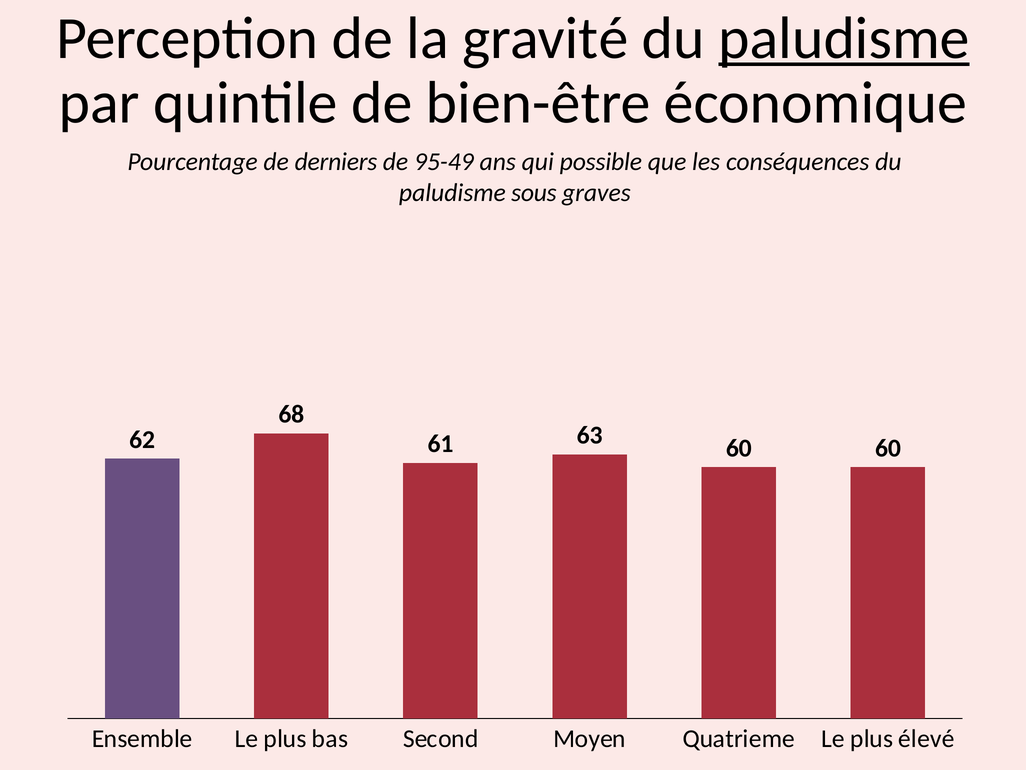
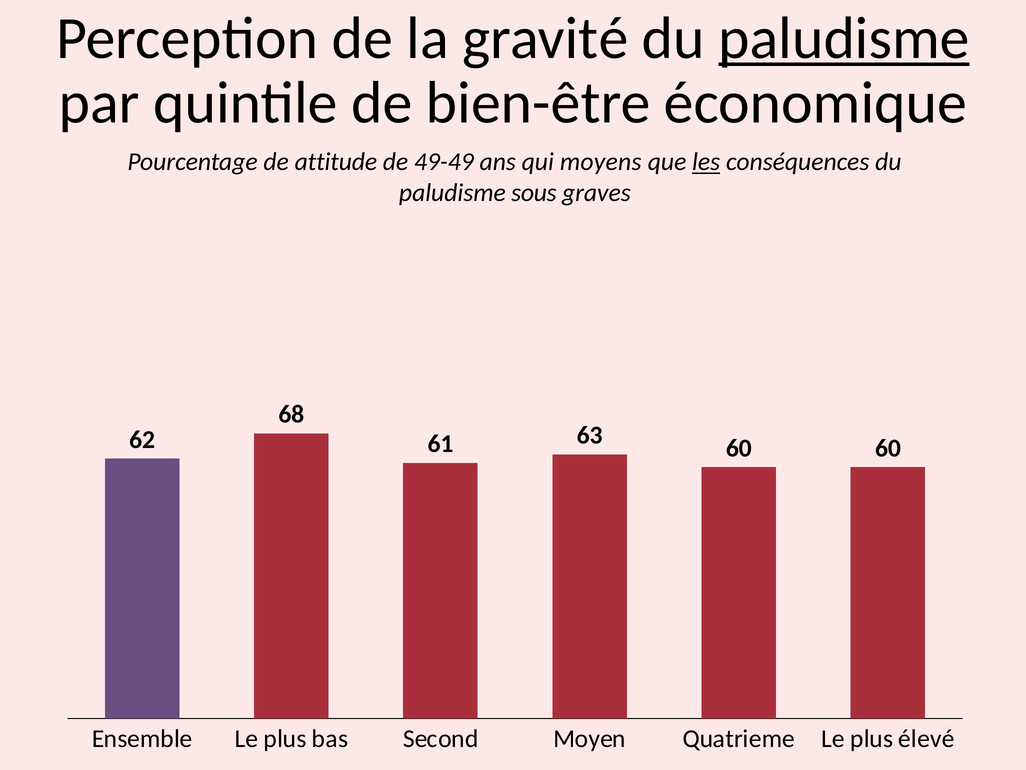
derniers: derniers -> attitude (336, 162)
95-49: 95-49 -> 49-49 (444, 162)
possible: possible -> moyens (601, 162)
les underline: none -> present (706, 162)
